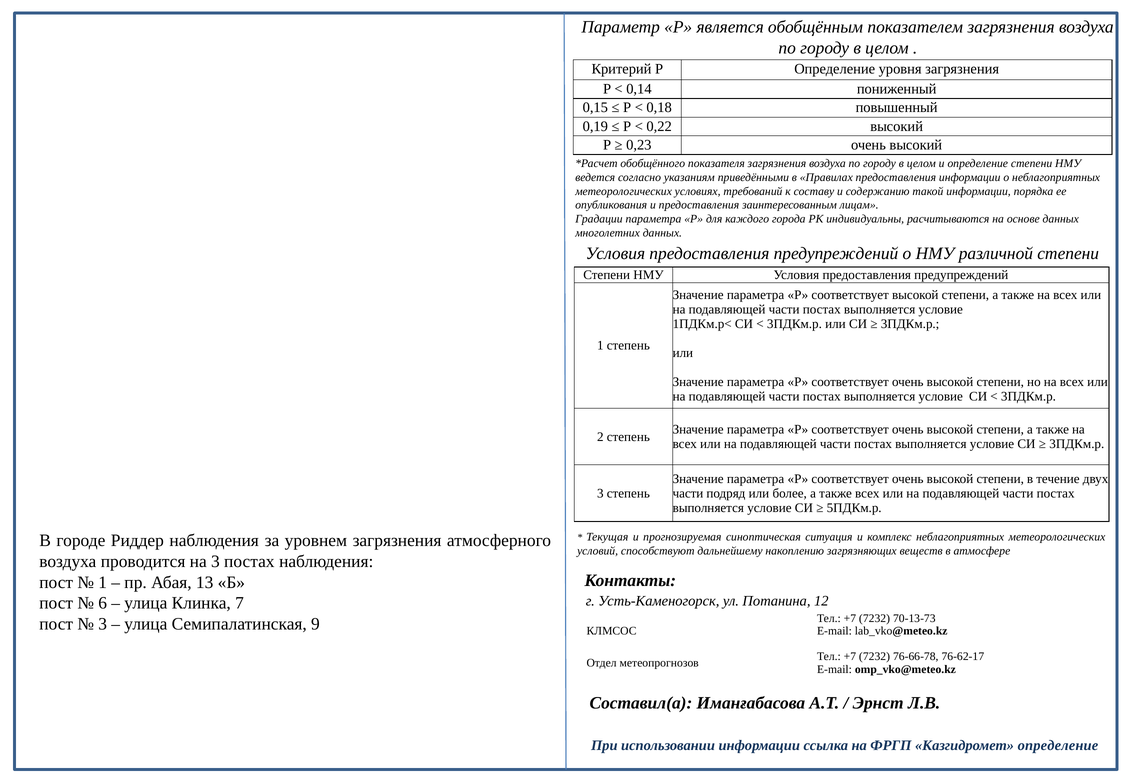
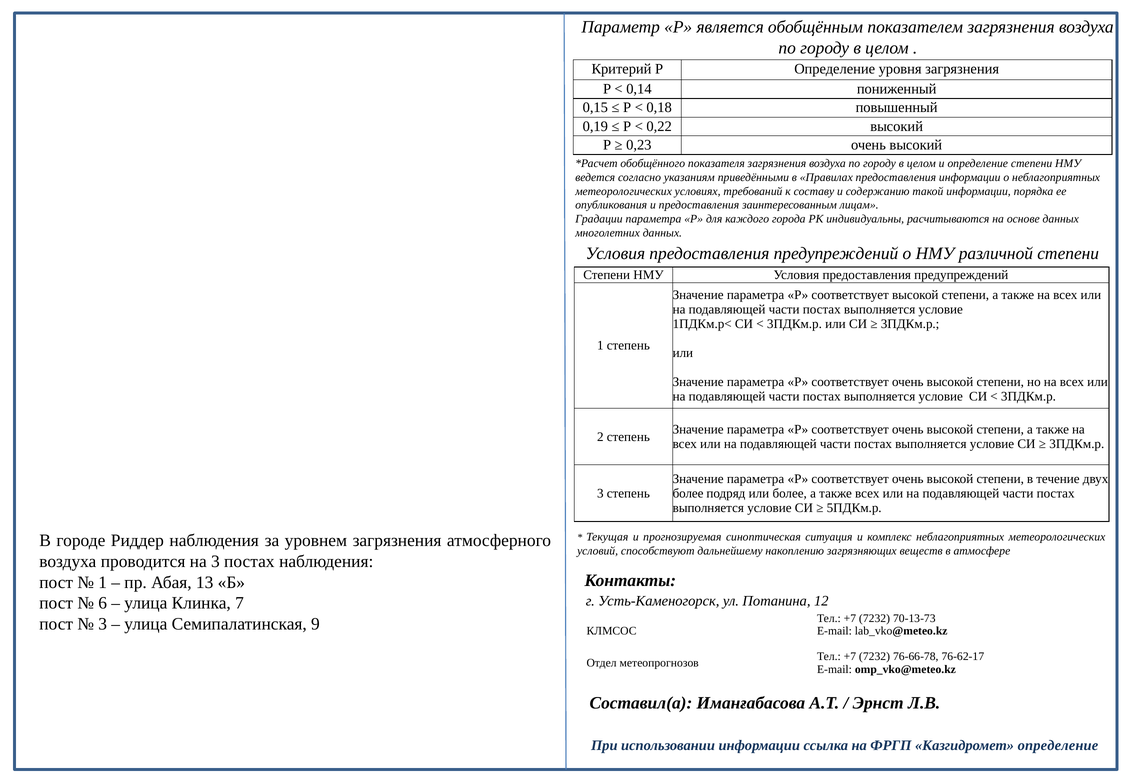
части: части -> более (688, 494)
